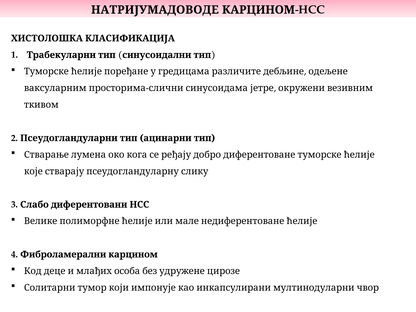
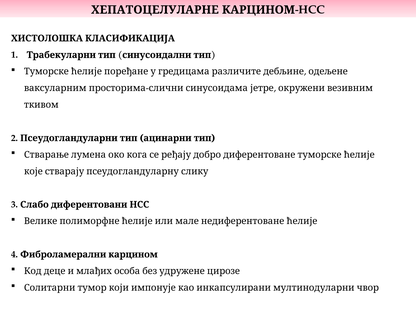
НАТРИЈУМАДОВОДЕ: НАТРИЈУМАДОВОДЕ -> ХЕПАТОЦЕЛУЛАРНЕ (155, 10)
